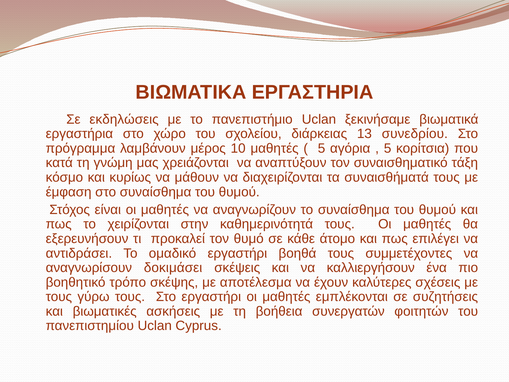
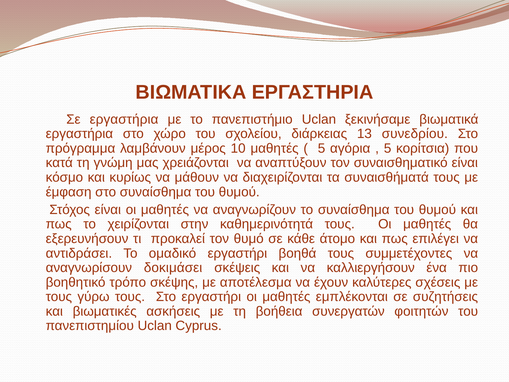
Σε εκδηλώσεις: εκδηλώσεις -> εργαστήρια (124, 119)
συναισθηματικό τάξη: τάξη -> είναι (465, 163)
